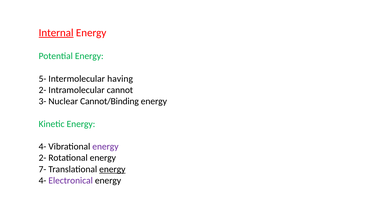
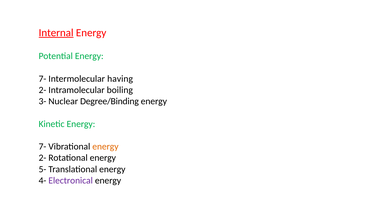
5-: 5- -> 7- (42, 79)
cannot: cannot -> boiling (120, 90)
Cannot/Binding: Cannot/Binding -> Degree/Binding (109, 101)
4-: 4- -> 7- (42, 147)
energy colour: purple -> orange (105, 147)
7-: 7- -> 5- (42, 169)
energy underline: present -> none (112, 169)
